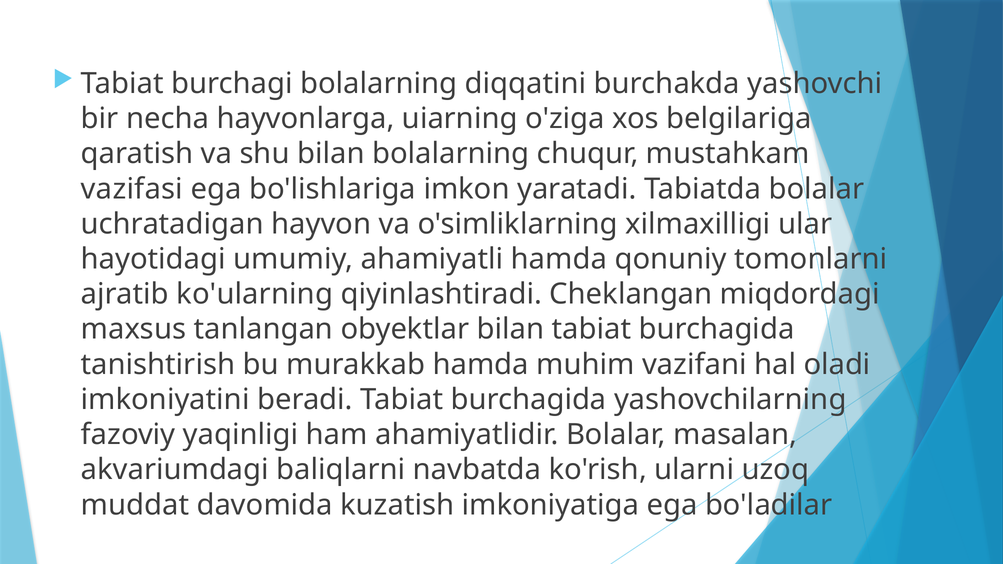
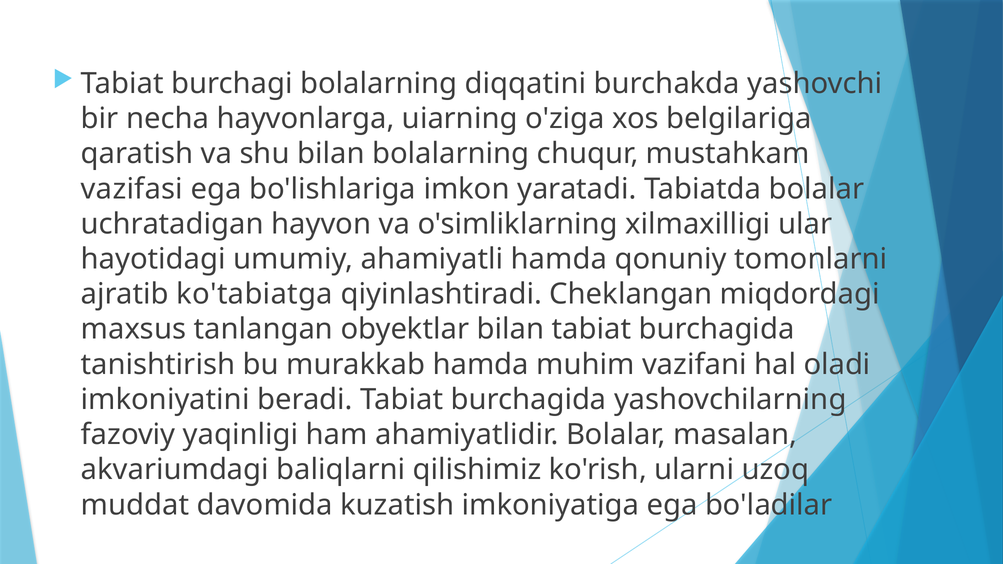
ko'ularning: ko'ularning -> ko'tabiatga (255, 294)
navbatda: navbatda -> qilishimiz (477, 470)
